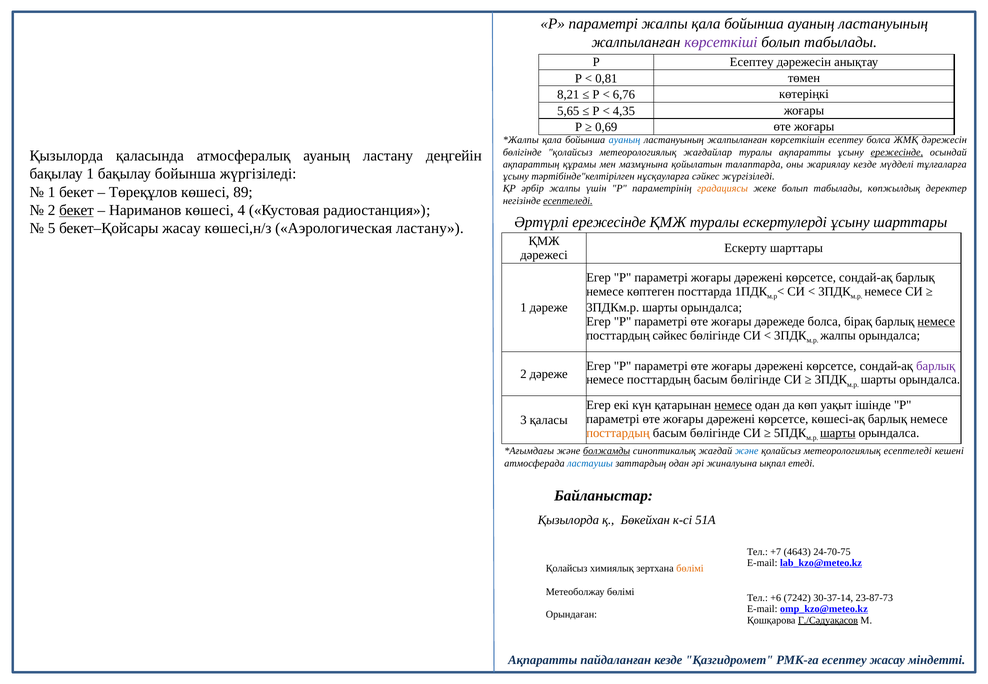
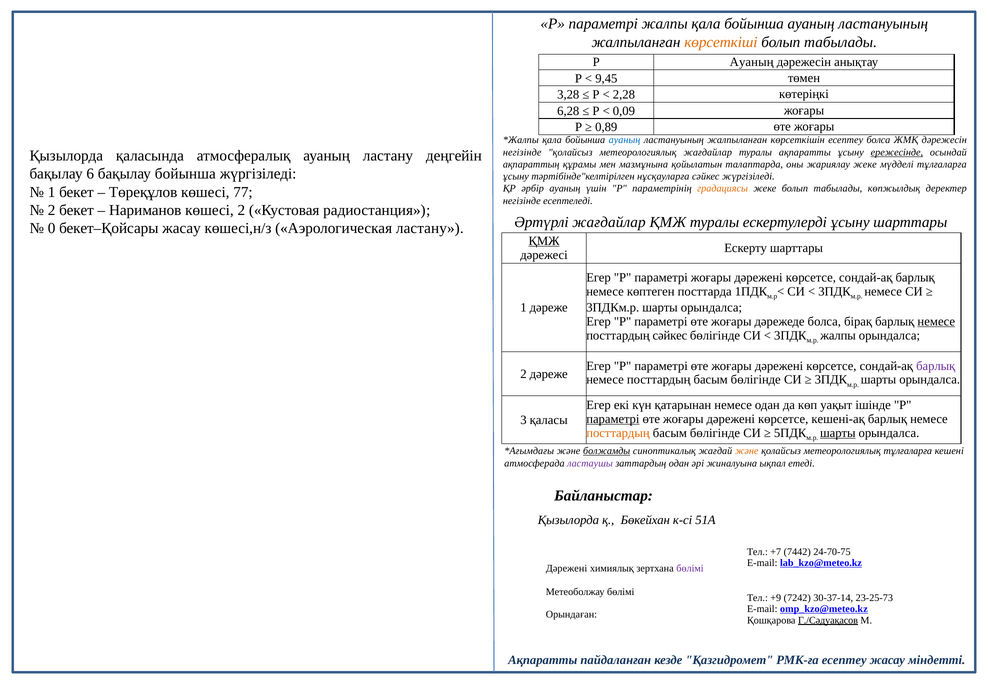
көрсеткіші colour: purple -> orange (721, 42)
Р Есептеу: Есептеу -> Ауаның (752, 62)
0,81: 0,81 -> 9,45 (606, 78)
8,21: 8,21 -> 3,28 (568, 95)
6,76: 6,76 -> 2,28 (624, 95)
5,65: 5,65 -> 6,28 (568, 111)
4,35: 4,35 -> 0,09 (624, 111)
0,69: 0,69 -> 0,89 (606, 127)
бөлігінде: бөлігінде -> негізінде (522, 152)
жариялау кезде: кезде -> жеке (865, 164)
бақылау 1: 1 -> 6 (90, 174)
әрбір жалпы: жалпы -> ауаның (565, 189)
89: 89 -> 77 (243, 192)
есептеледі underline: present -> none (568, 201)
бекет underline: present -> none (76, 210)
көшесі 4: 4 -> 2 (241, 210)
Әртүрлі ережесінде: ережесінде -> жағдайлар (609, 222)
5: 5 -> 0 (52, 228)
ҚМЖ underline: none -> present (544, 241)
немесе underline: present -> none (733, 405)
параметрі underline: none -> present (613, 419)
көшесі-ақ: көшесі-ақ -> кешені-ақ (838, 419)
және colour: blue -> orange (747, 451)
метеорологиялық есептеледі: есептеледі -> тұлғаларға (908, 451)
ластаушы colour: blue -> purple (590, 463)
4643: 4643 -> 7442 (797, 552)
Қолайсыз: Қолайсыз -> Дәрежені (567, 569)
бөлімі colour: orange -> purple (690, 569)
+6: +6 -> +9 (776, 598)
23-87-73: 23-87-73 -> 23-25-73 (874, 598)
